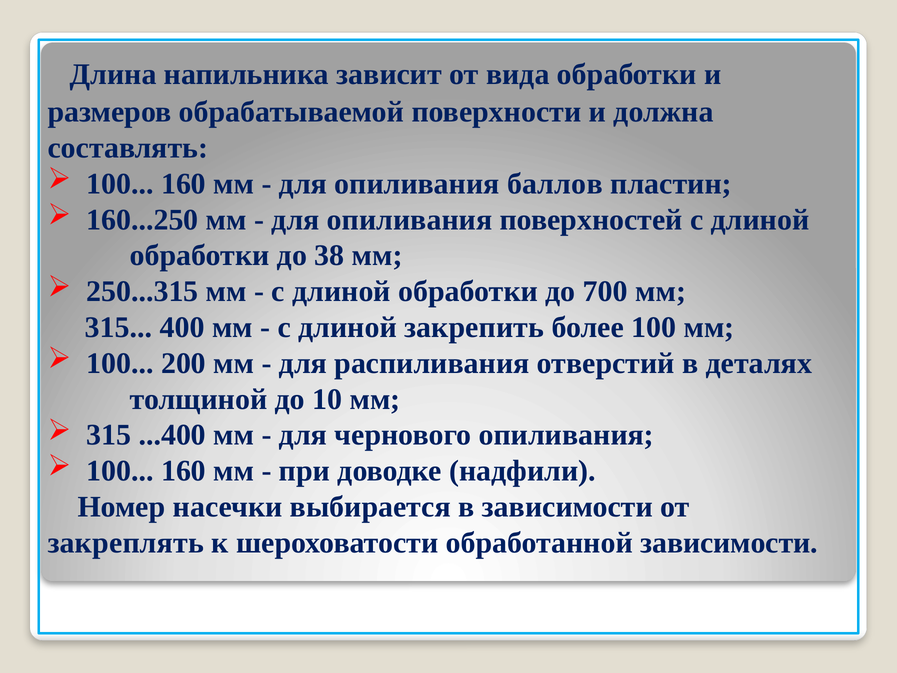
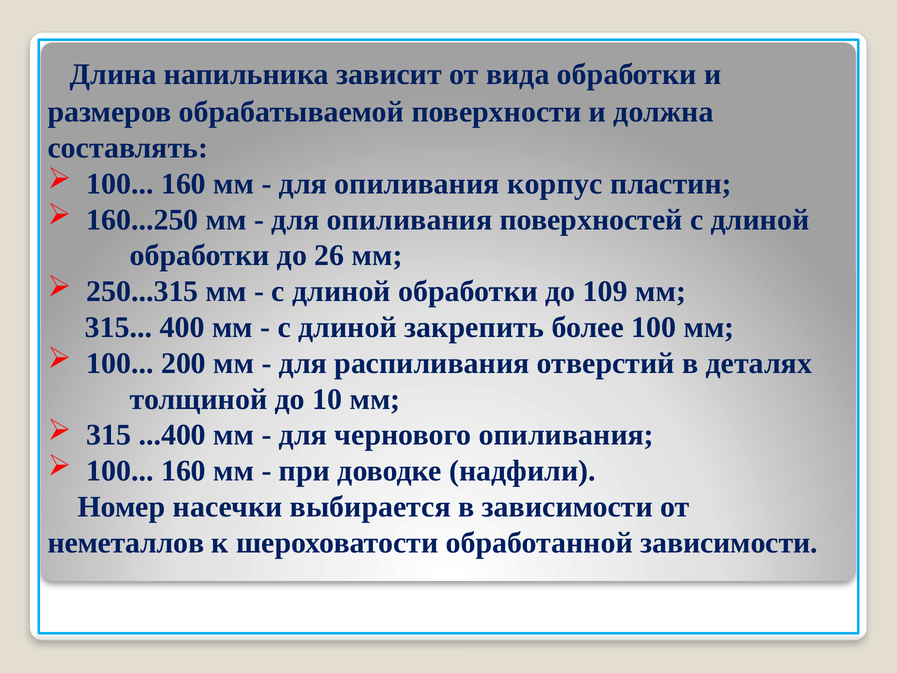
баллов: баллов -> корпус (555, 184)
38: 38 -> 26 (329, 256)
700: 700 -> 109 (605, 291)
закреплять: закреплять -> неметаллов (126, 543)
